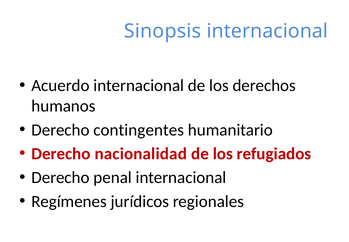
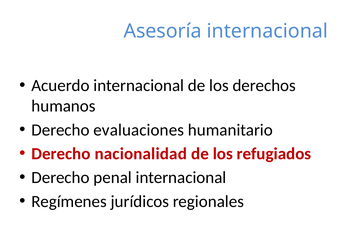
Sinopsis: Sinopsis -> Asesoría (163, 31)
contingentes: contingentes -> evaluaciones (139, 130)
